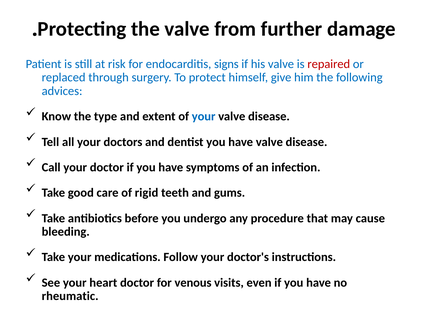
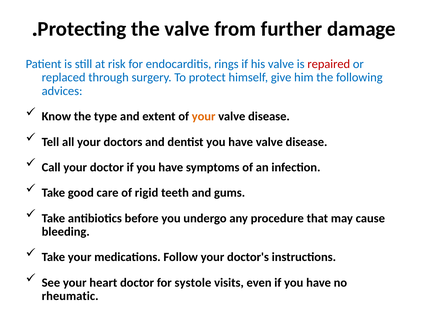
signs: signs -> rings (226, 64)
your colour: blue -> orange (204, 116)
venous: venous -> systole (193, 283)
